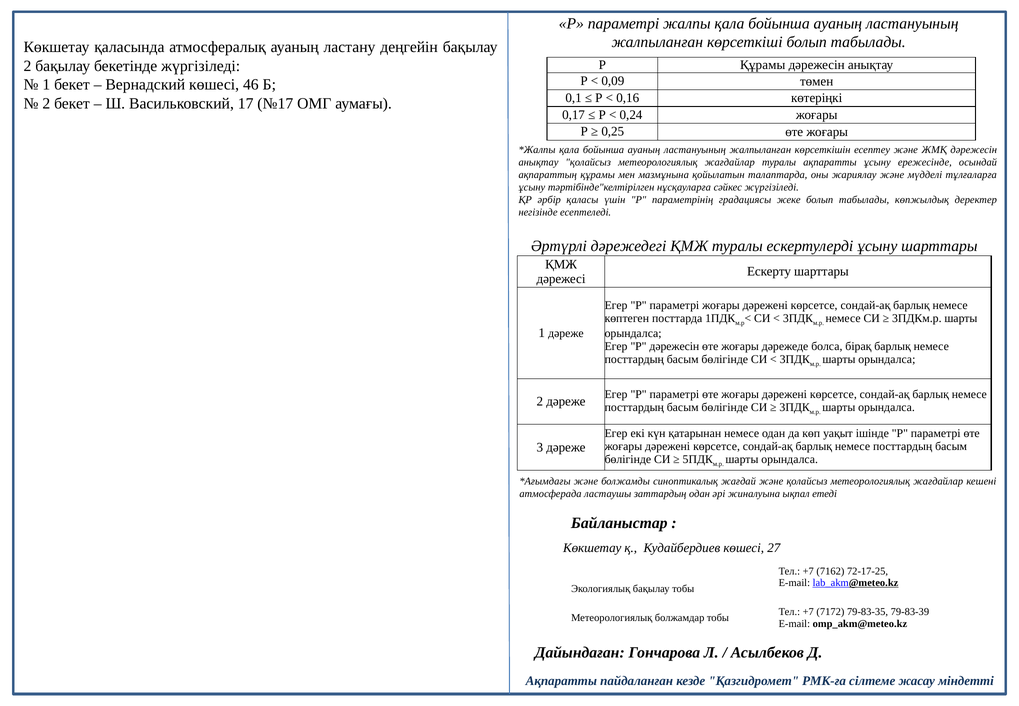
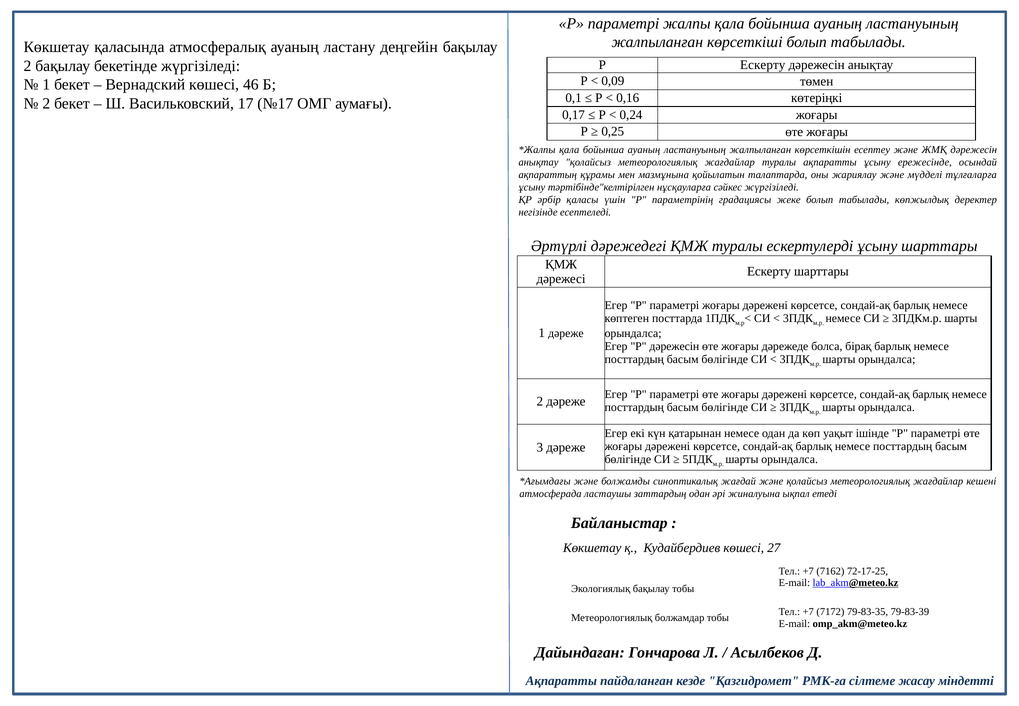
Р Құрамы: Құрамы -> Ескерту (763, 65)
